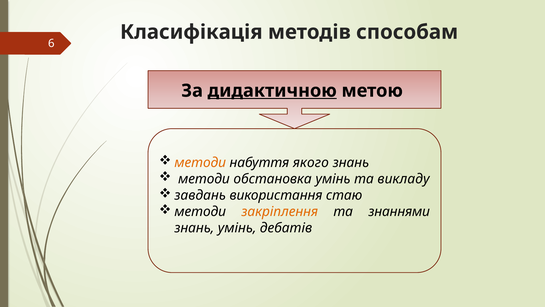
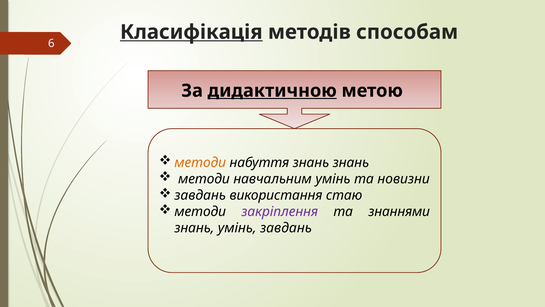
Класифікація underline: none -> present (191, 32)
набуття якого: якого -> знань (311, 162)
обстановка: обстановка -> навчальним (273, 179)
викладу: викладу -> новизни (404, 179)
закріплення colour: orange -> purple (280, 211)
умінь дебатів: дебатів -> завдань (286, 228)
